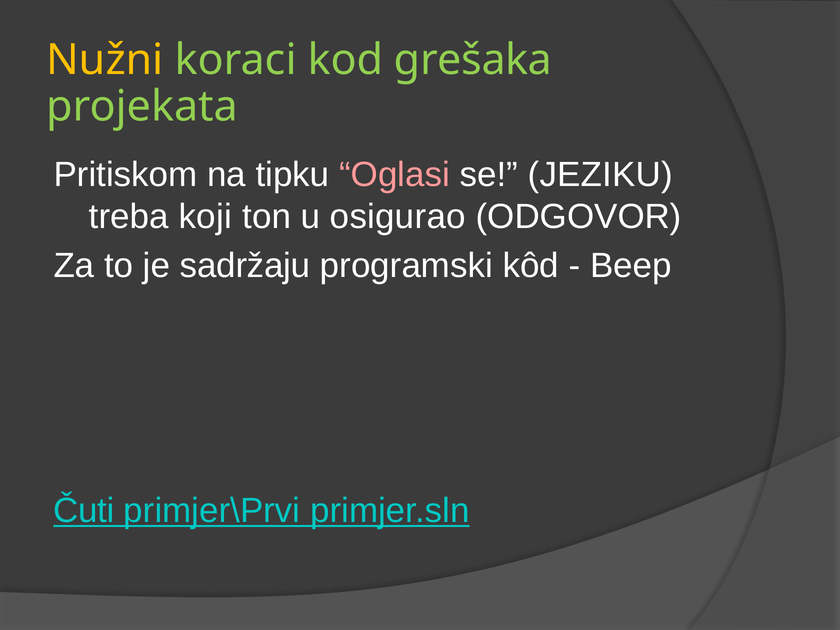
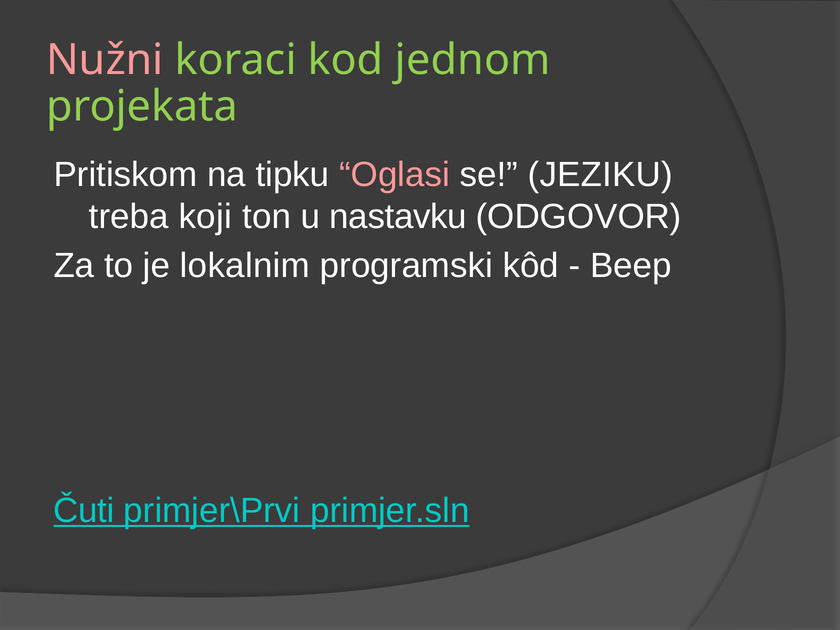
Nužni colour: yellow -> pink (105, 60)
grešaka: grešaka -> jednom (473, 60)
osigurao: osigurao -> nastavku (398, 217)
sadržaju: sadržaju -> lokalnim (245, 266)
